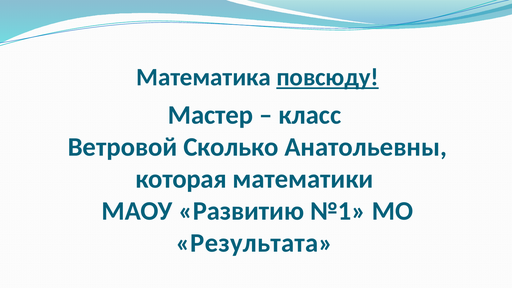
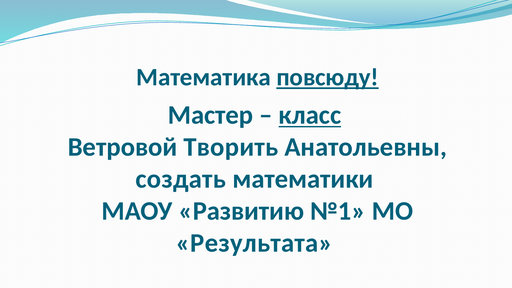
класс underline: none -> present (310, 115)
Сколько: Сколько -> Творить (231, 147)
которая: которая -> создать (181, 179)
